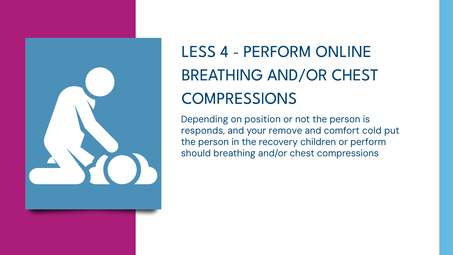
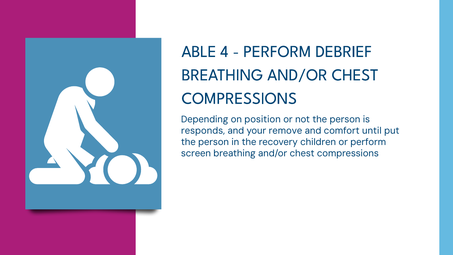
LESS: LESS -> ABLE (199, 51)
ONLINE: ONLINE -> DEBRIEF (344, 51)
cold: cold -> until (372, 130)
should: should -> screen (196, 153)
